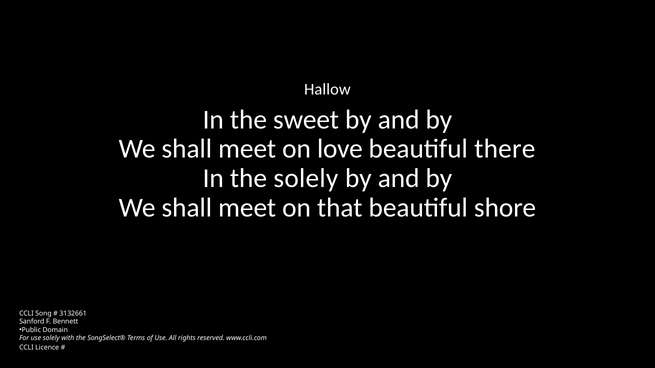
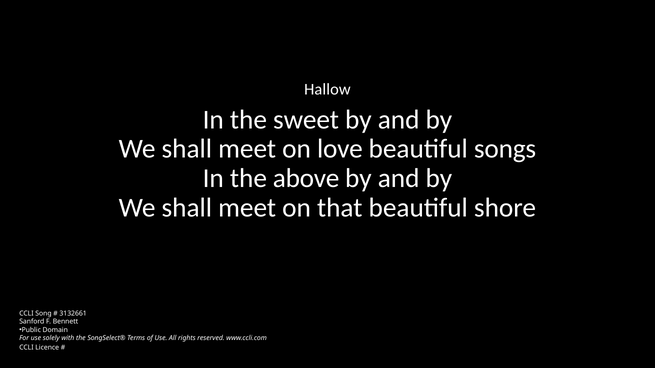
there: there -> songs (505, 149)
the solely: solely -> above (306, 179)
